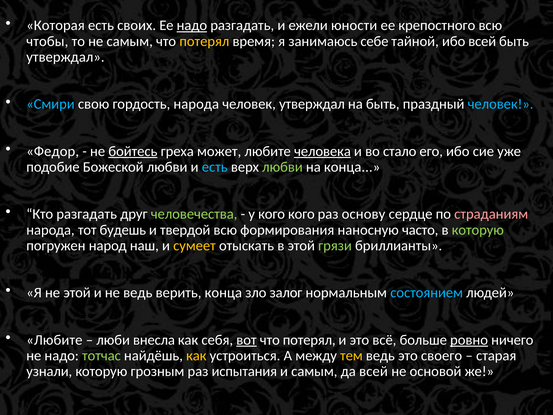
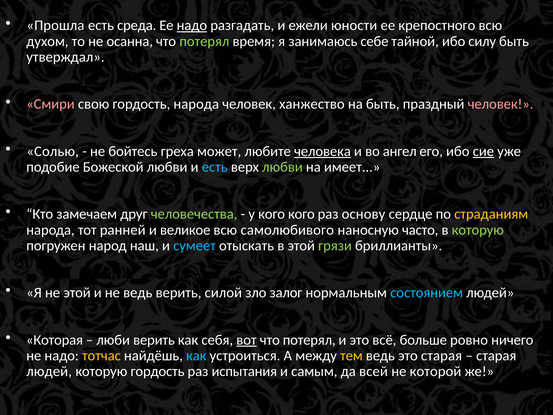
Которая: Которая -> Прошла (55, 25)
своих: своих -> среда (137, 25)
чтобы: чтобы -> духом (47, 41)
не самым: самым -> осанна (130, 41)
потерял colour: yellow -> light green (204, 41)
ибо всей: всей -> силу (482, 41)
Смири colour: light blue -> pink (50, 104)
человек утверждал: утверждал -> ханжество (312, 104)
человек colour: light blue -> pink (501, 104)
Федор: Федор -> Солью (53, 151)
бойтесь underline: present -> none (133, 151)
стало: стало -> ангел (400, 151)
сие underline: none -> present (483, 151)
на конца: конца -> имеет (352, 167)
Кто разгадать: разгадать -> замечаем (87, 214)
страданиям colour: pink -> yellow (491, 214)
будешь: будешь -> ранней (123, 230)
твердой: твердой -> великое (185, 230)
формирования: формирования -> самолюбивого (287, 230)
сумеет colour: yellow -> light blue (195, 246)
верить конца: конца -> силой (223, 293)
Любите: Любите -> Которая (55, 340)
люби внесла: внесла -> верить (154, 340)
ровно underline: present -> none (469, 340)
тотчас colour: light green -> yellow (101, 355)
как colour: yellow -> light blue (196, 355)
это своего: своего -> старая (442, 355)
узнали: узнали -> людей (49, 371)
которую грозным: грозным -> гордость (158, 371)
основой: основой -> которой (435, 371)
